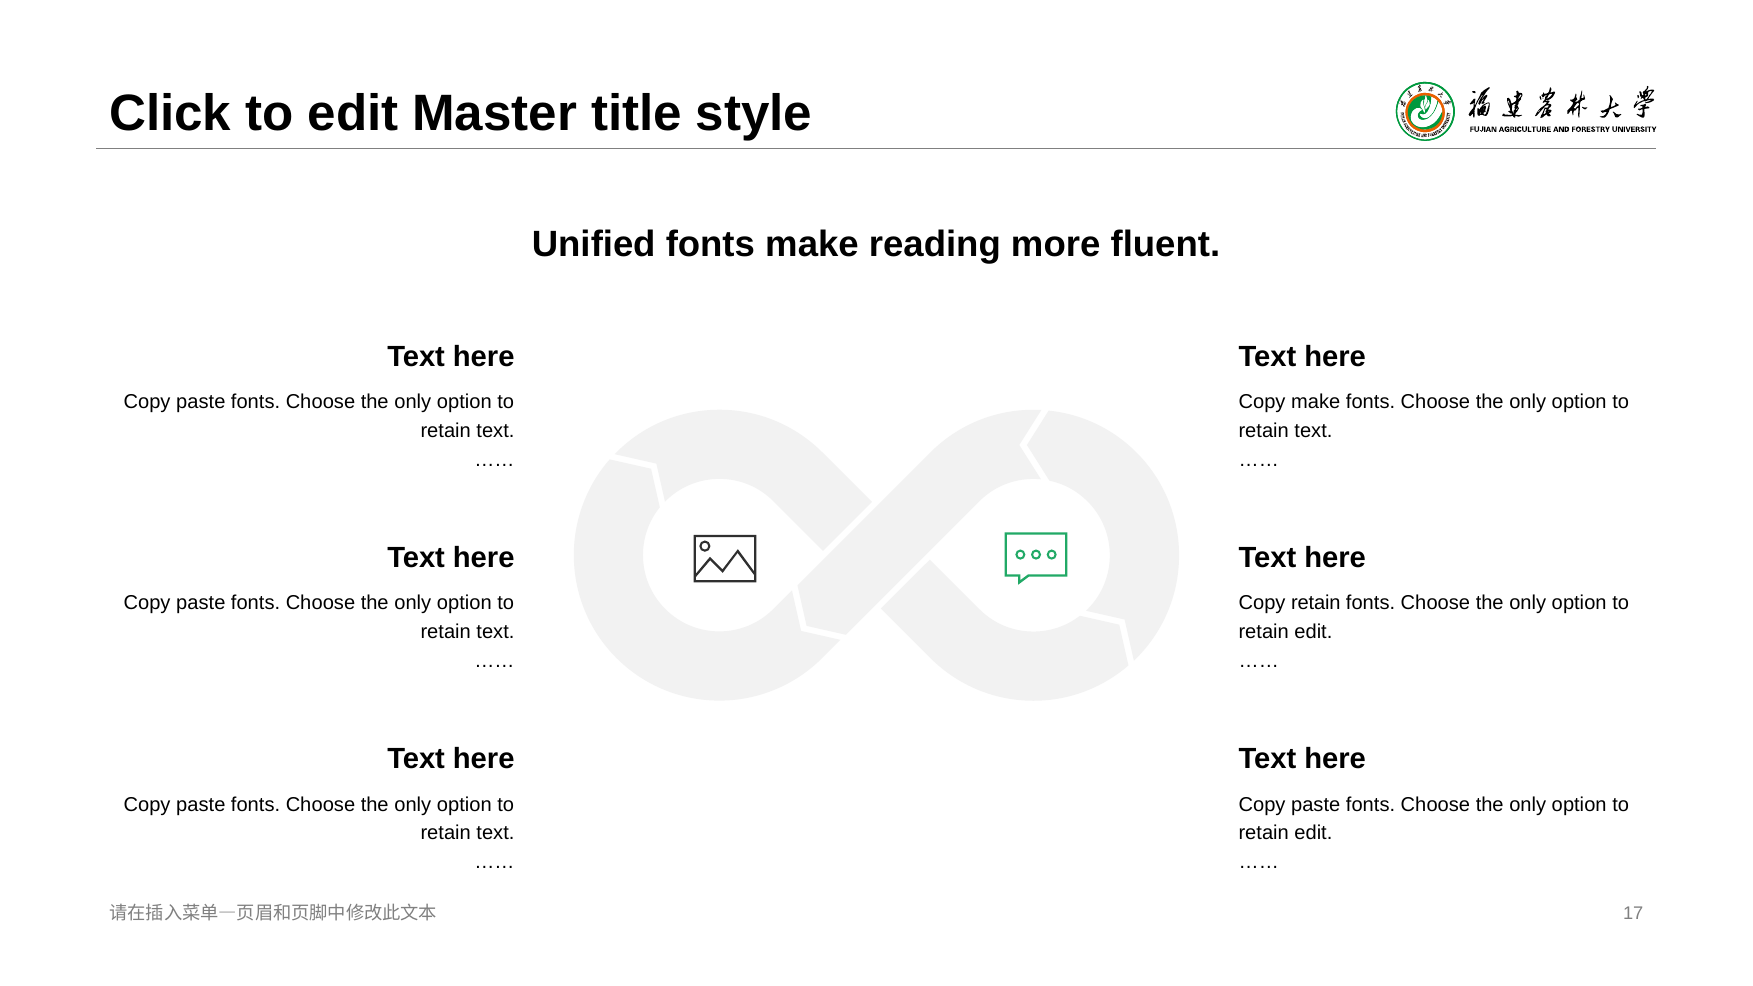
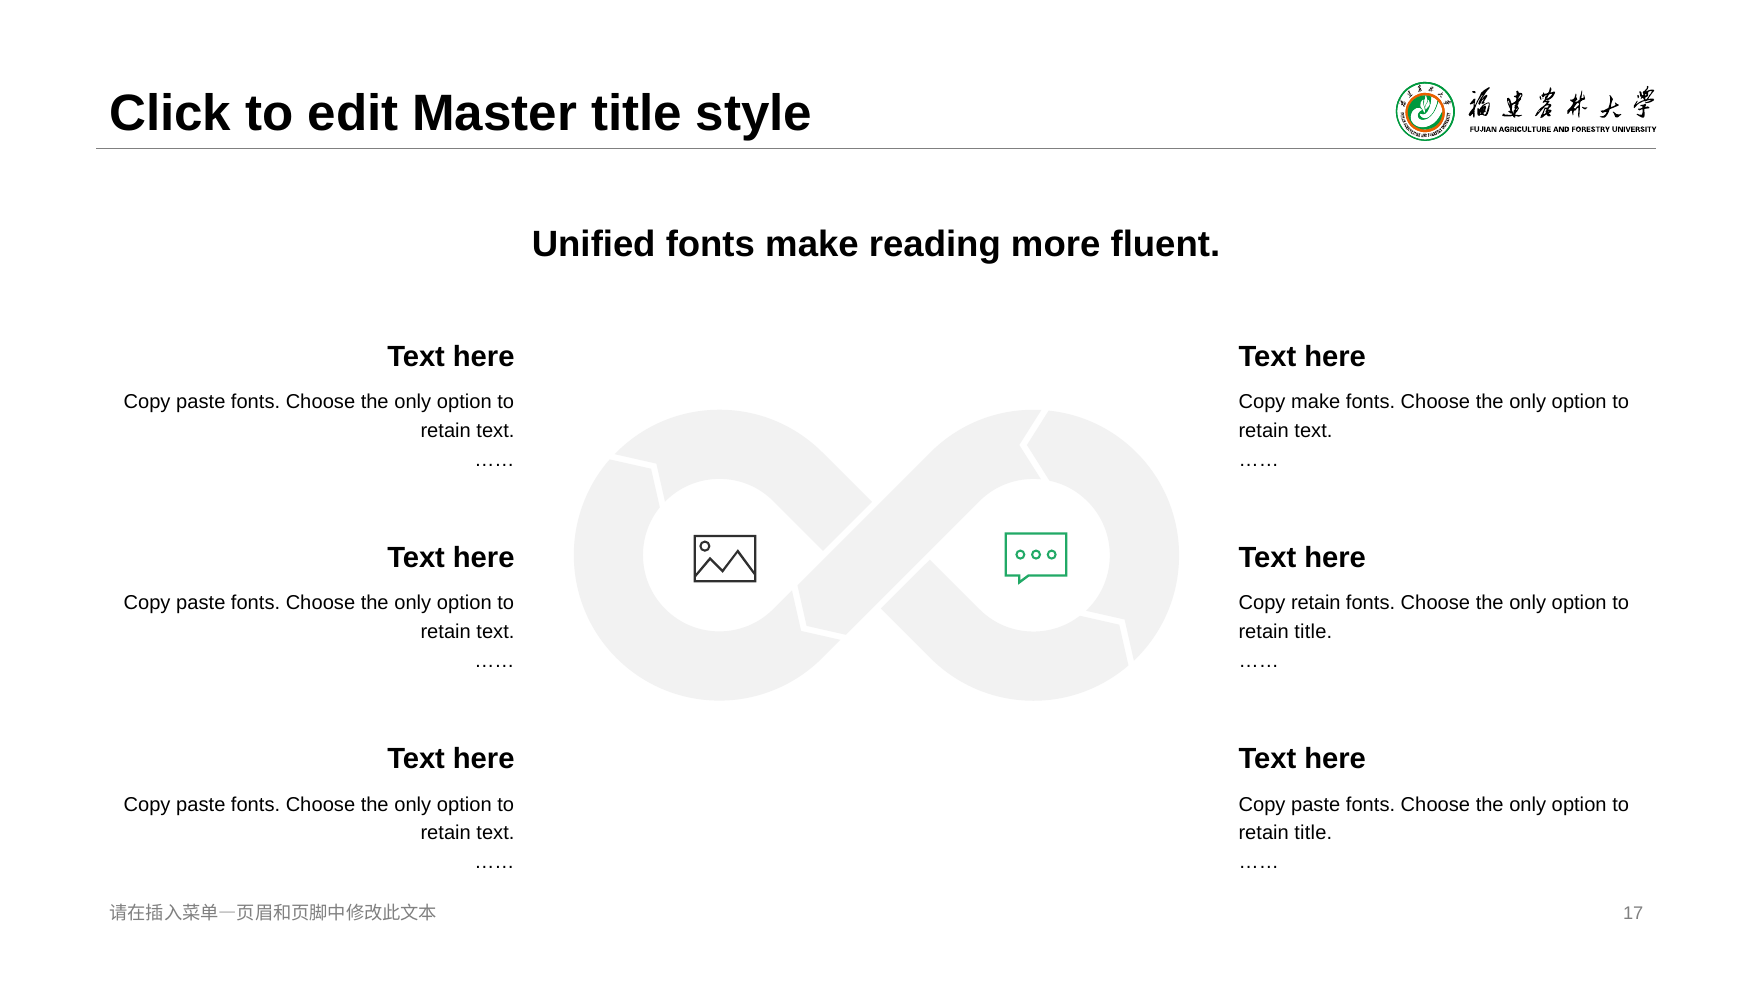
edit: edit -> title (1313, 632)
edit: edit -> title (1313, 833)
